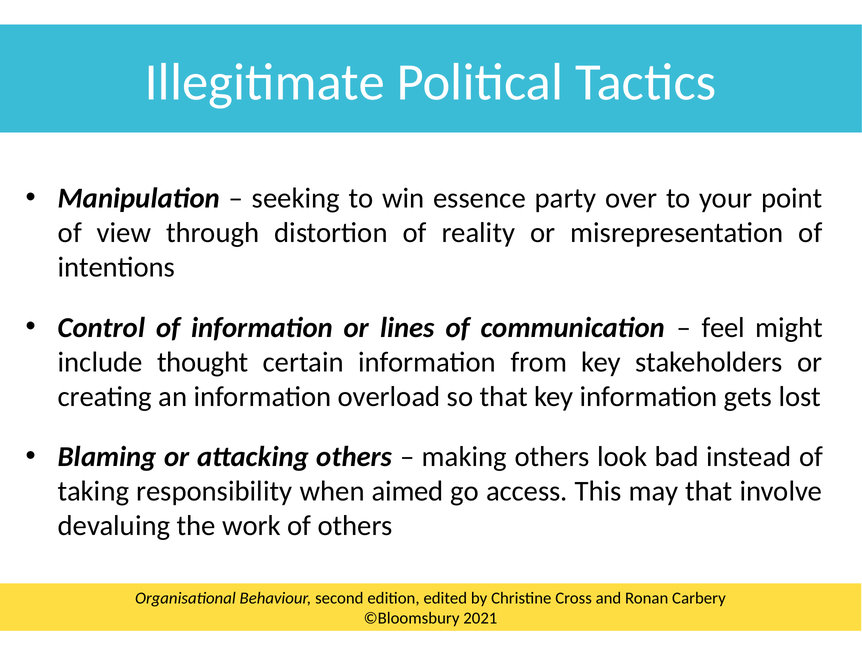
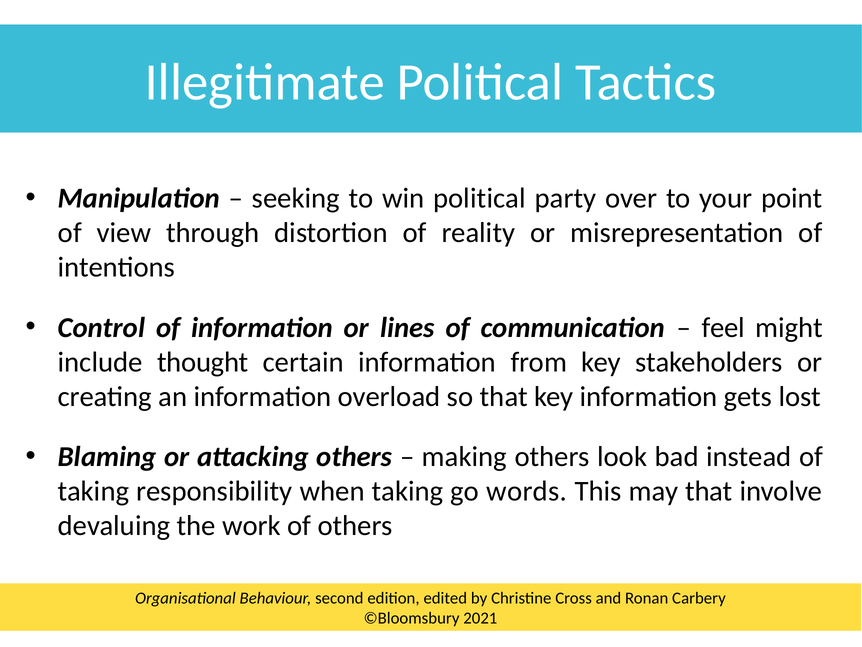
win essence: essence -> political (479, 198)
when aimed: aimed -> taking (407, 491)
access: access -> words (527, 491)
